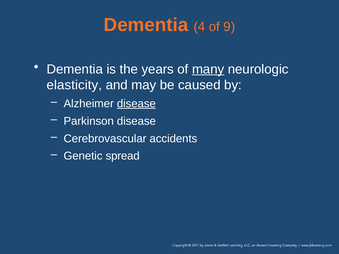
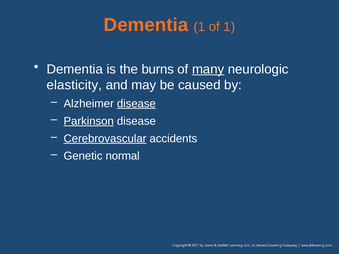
Dementia 4: 4 -> 1 (199, 27)
of 9: 9 -> 1 (229, 27)
years: years -> burns (158, 69)
Parkinson underline: none -> present (89, 121)
Cerebrovascular underline: none -> present (105, 139)
spread: spread -> normal (123, 156)
